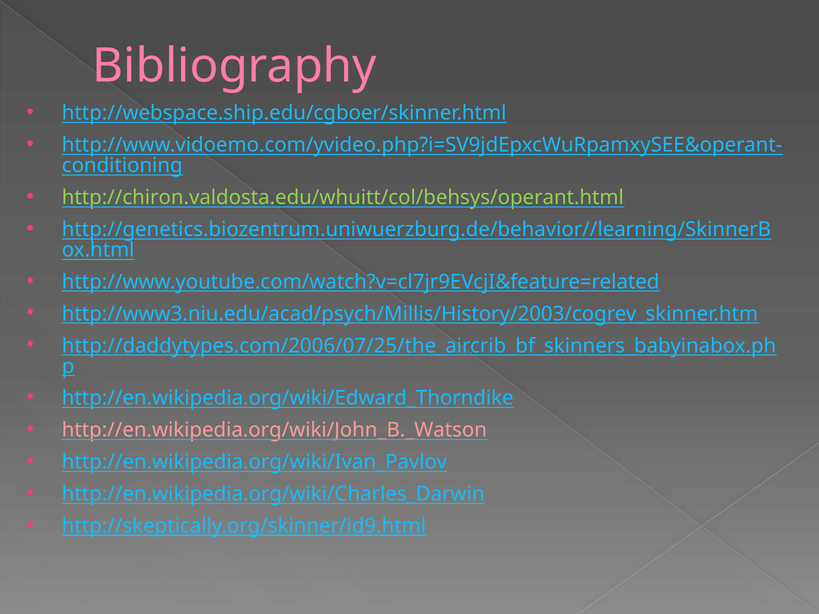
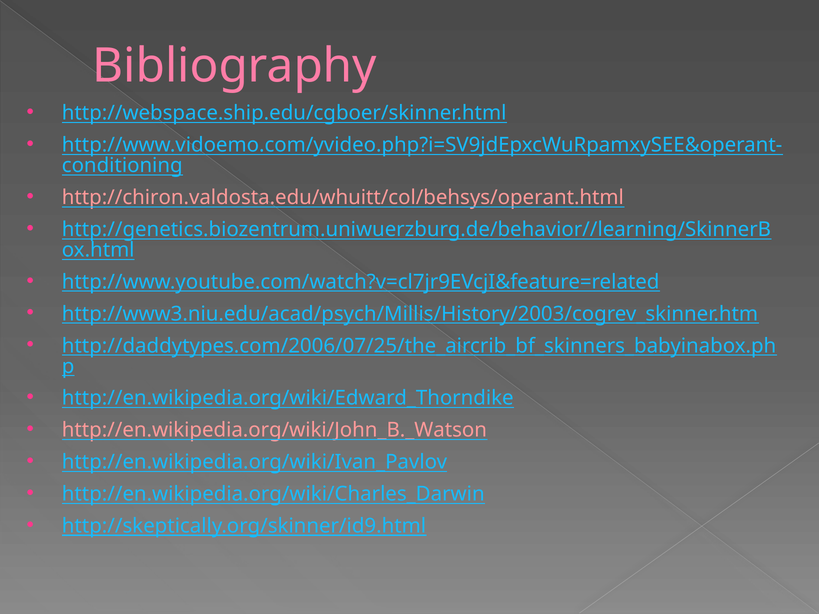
http://chiron.valdosta.edu/whuitt/col/behsys/operant.html colour: light green -> pink (343, 198)
